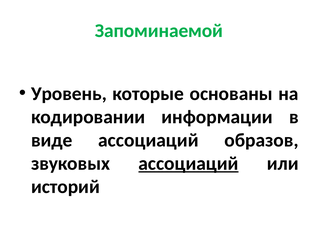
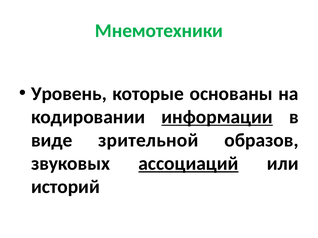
Запоминаемой: Запоминаемой -> Мнемотехники (159, 31)
информации underline: none -> present (217, 117)
виде ассоциаций: ассоциаций -> зрительной (148, 141)
